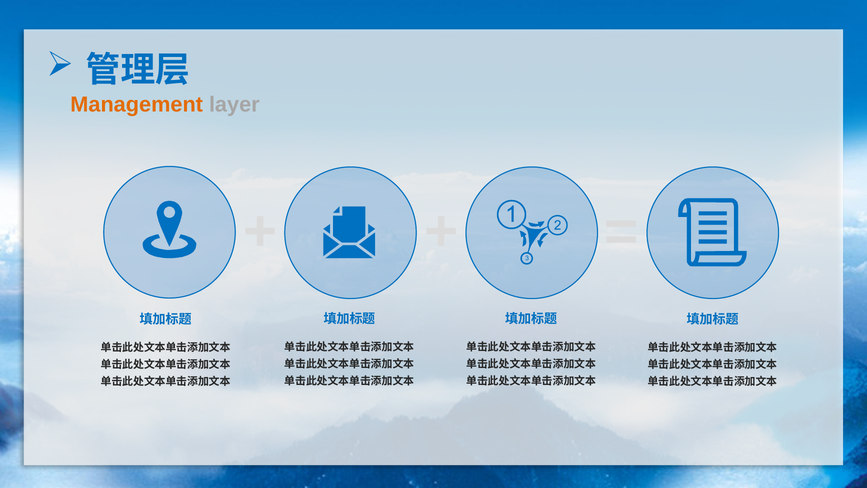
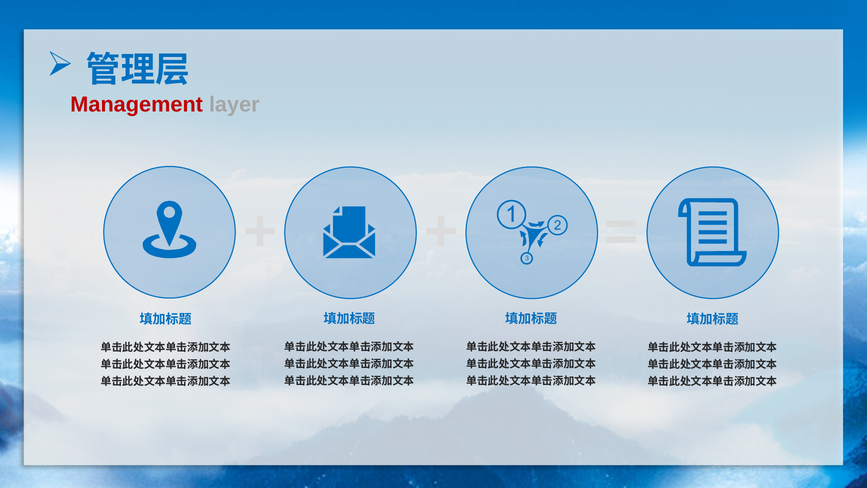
Management colour: orange -> red (137, 105)
